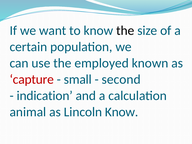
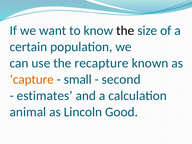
employed: employed -> recapture (102, 63)
capture colour: red -> orange (32, 79)
indication: indication -> estimates (45, 96)
Lincoln Know: Know -> Good (122, 112)
